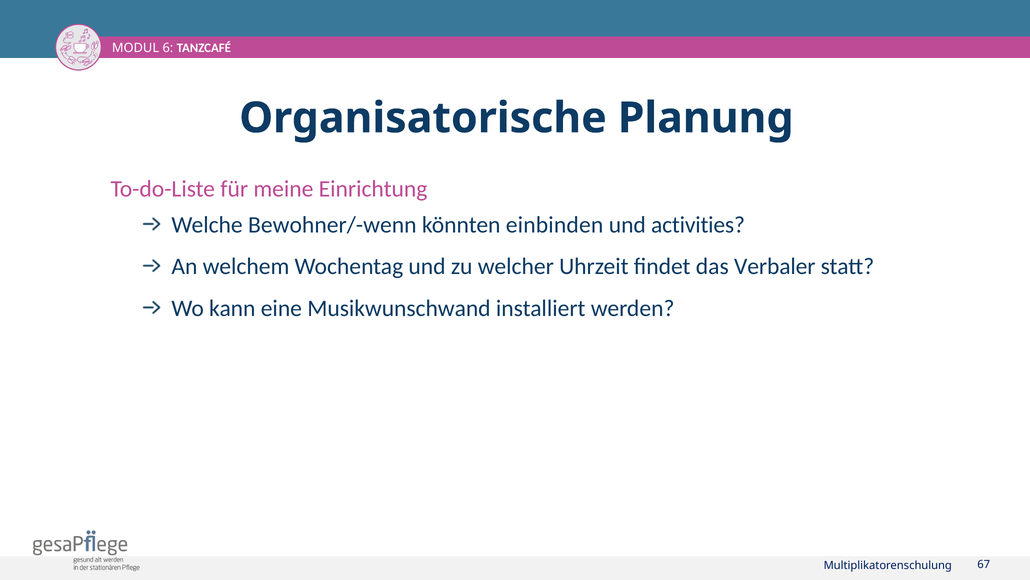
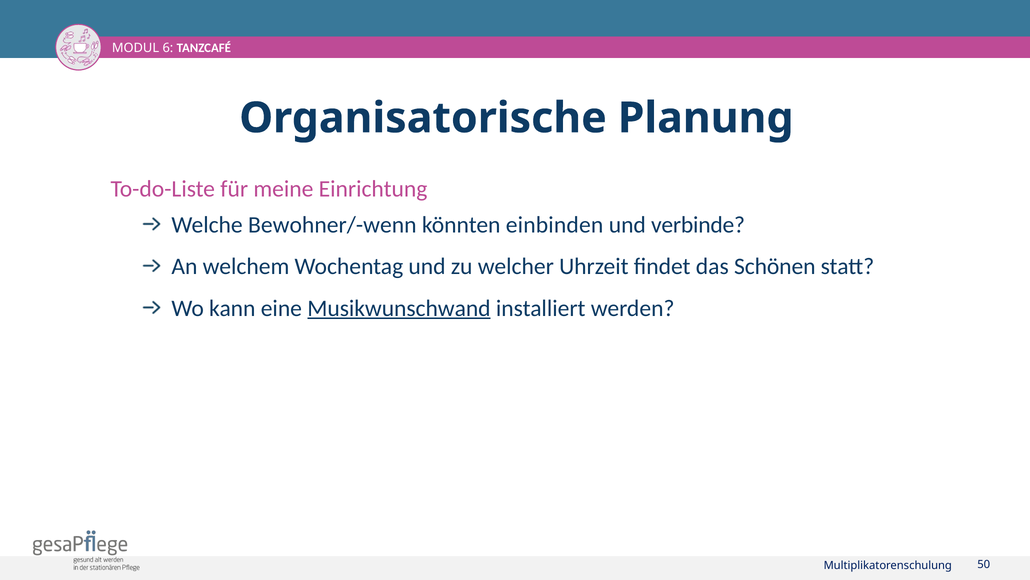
activities: activities -> verbinde (698, 225)
Verbaler: Verbaler -> Schönen (775, 266)
Musikwunschwand underline: none -> present (399, 308)
67: 67 -> 50 (984, 564)
